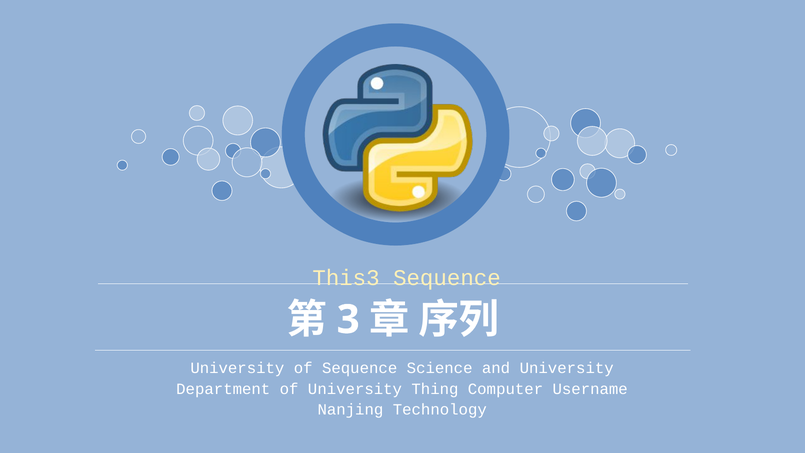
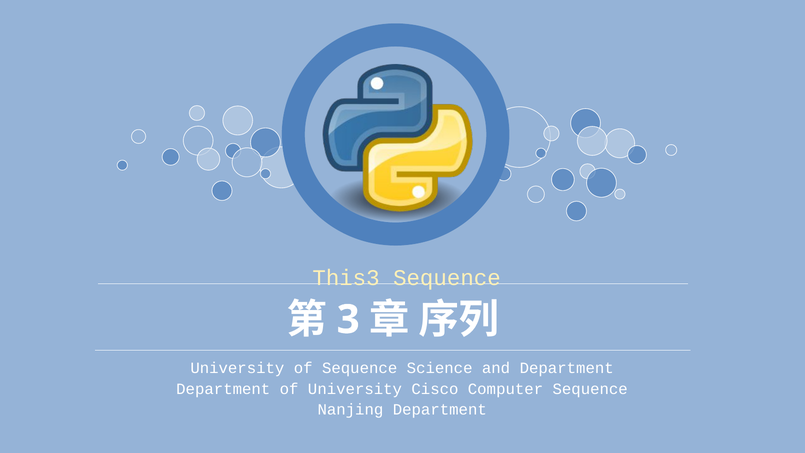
and University: University -> Department (567, 368)
Thing: Thing -> Cisco (435, 389)
Computer Username: Username -> Sequence (590, 389)
Nanjing Technology: Technology -> Department (440, 409)
